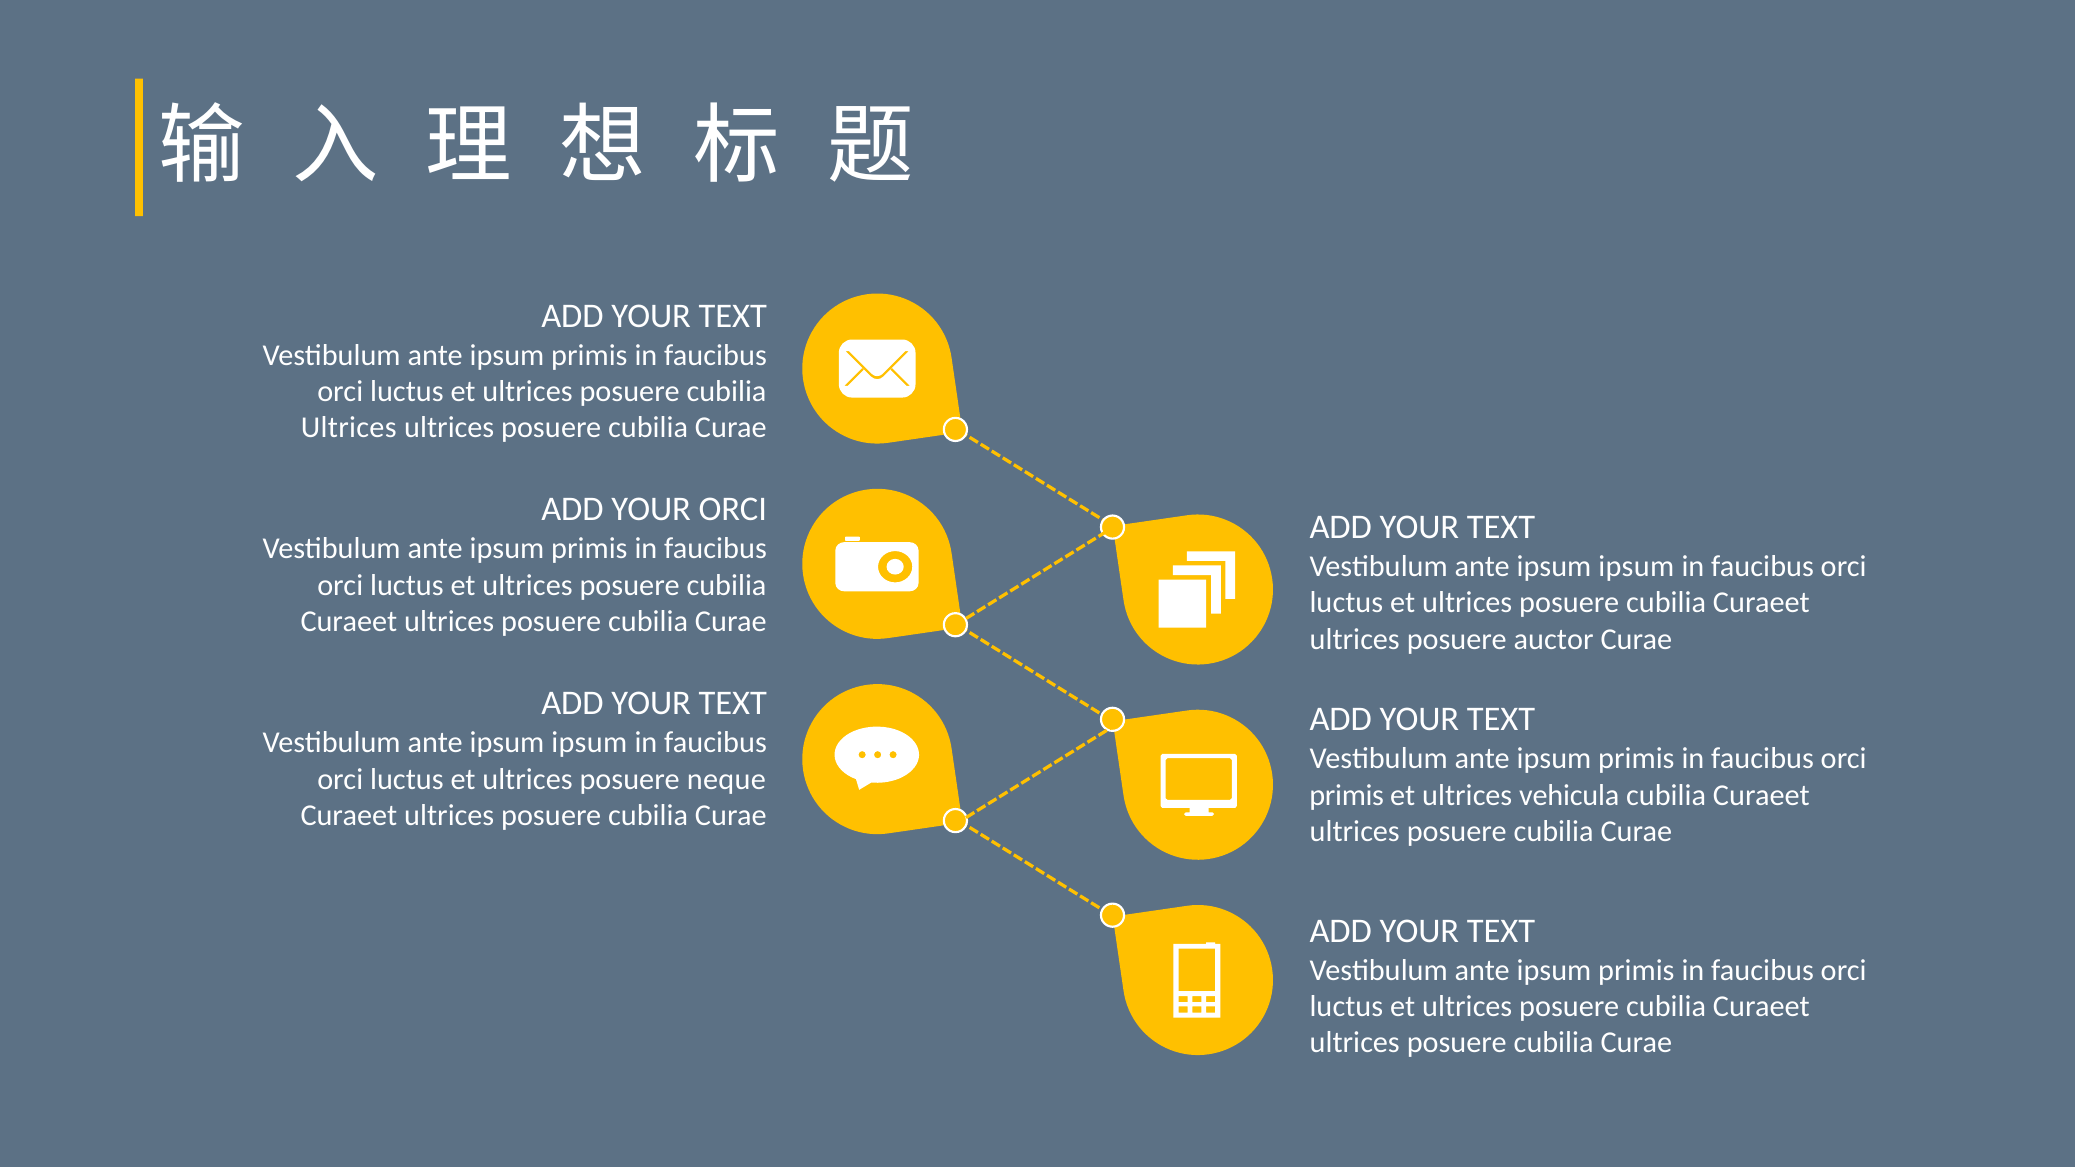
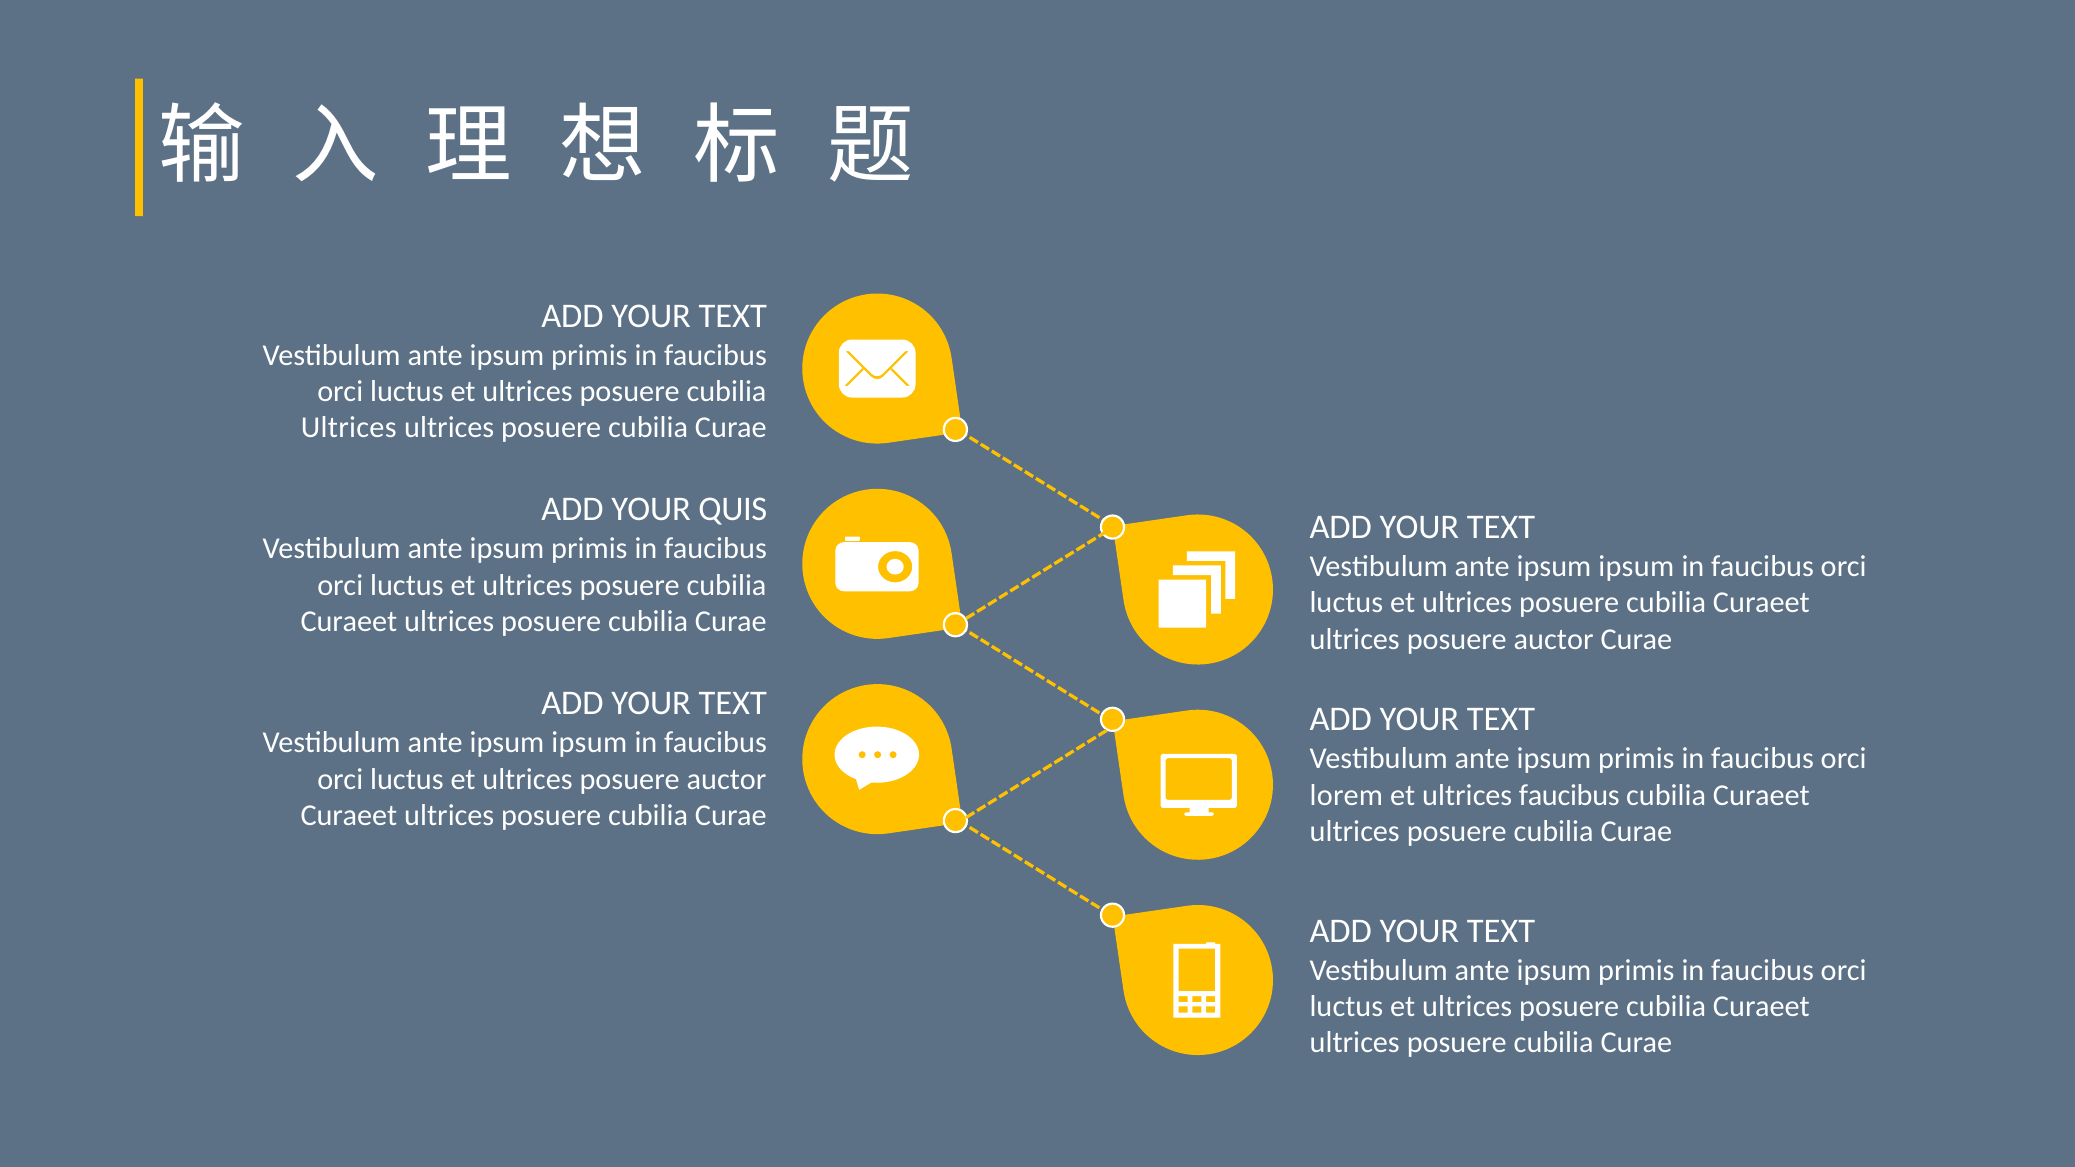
YOUR ORCI: ORCI -> QUIS (733, 510)
et ultrices posuere neque: neque -> auctor (727, 779)
primis: primis -> lorem (1346, 795)
ultrices vehicula: vehicula -> faucibus (1569, 795)
